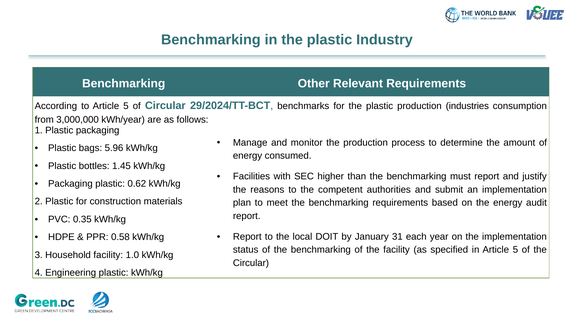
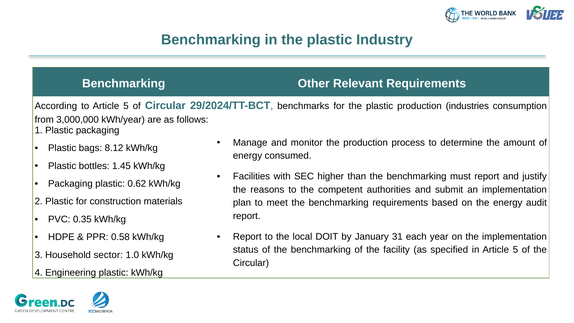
5.96: 5.96 -> 8.12 (114, 148)
Household facility: facility -> sector (108, 255)
